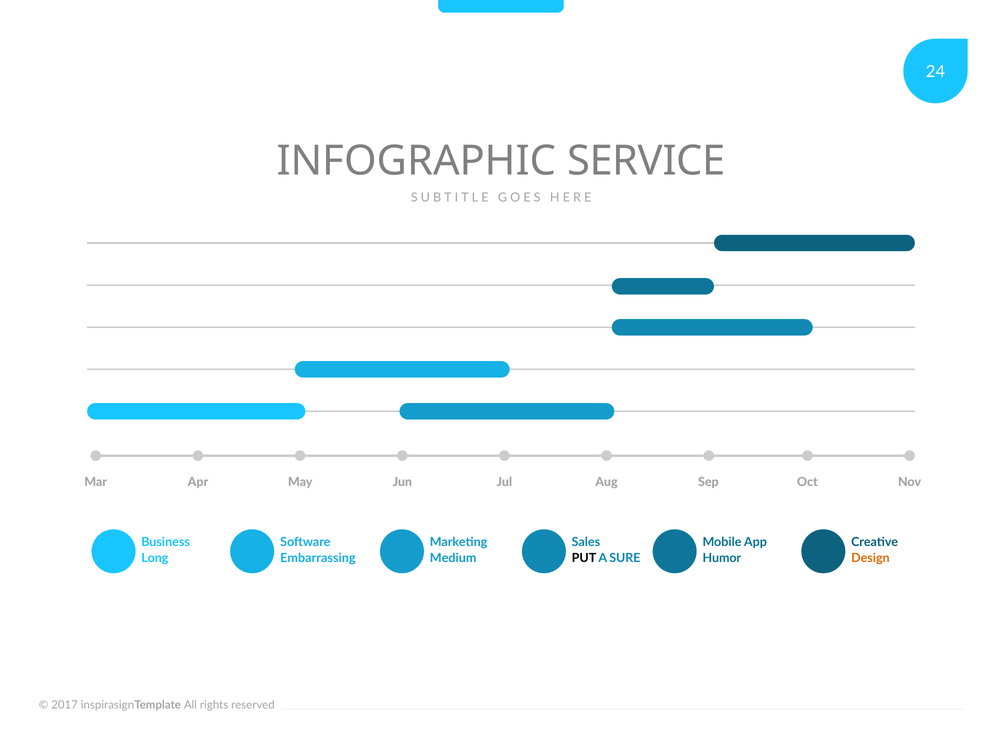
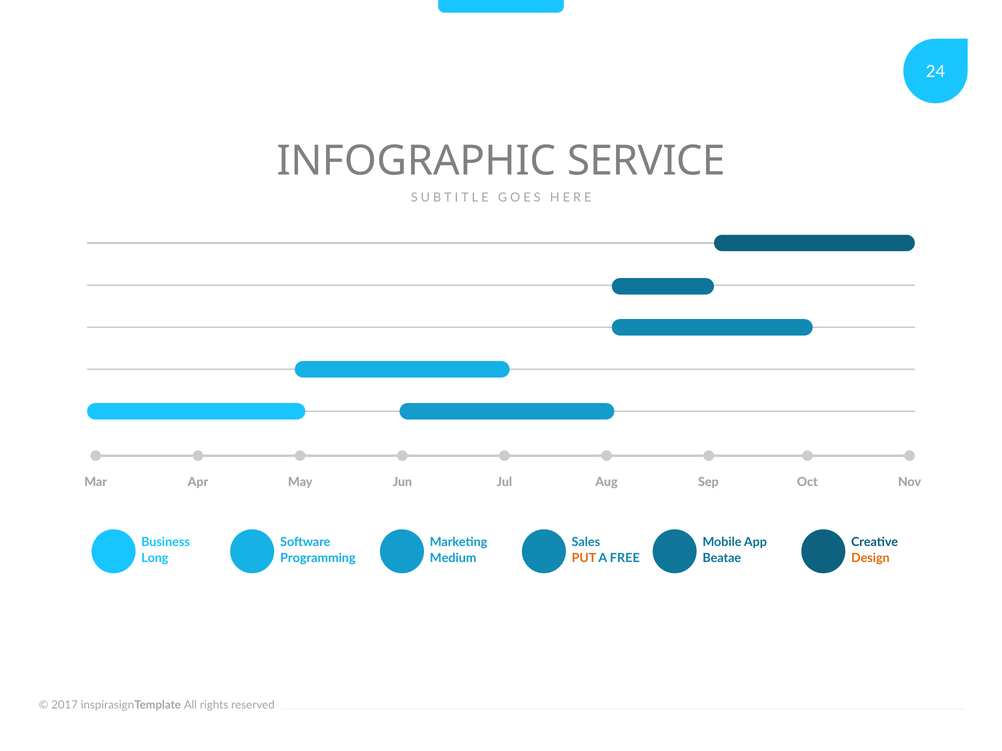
Embarrassing: Embarrassing -> Programming (318, 558)
PUT colour: black -> orange (584, 558)
SURE: SURE -> FREE (625, 558)
Humor: Humor -> Beatae (722, 558)
